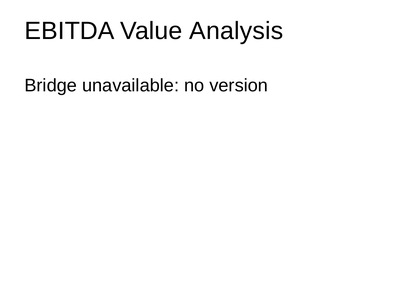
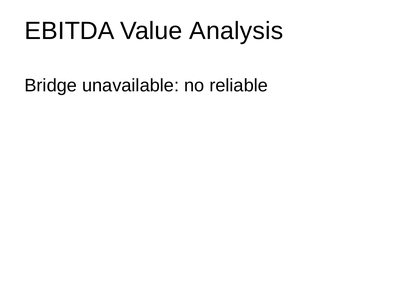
version: version -> reliable (239, 86)
